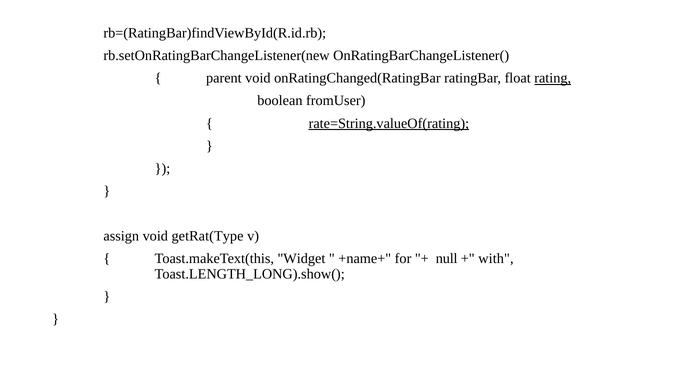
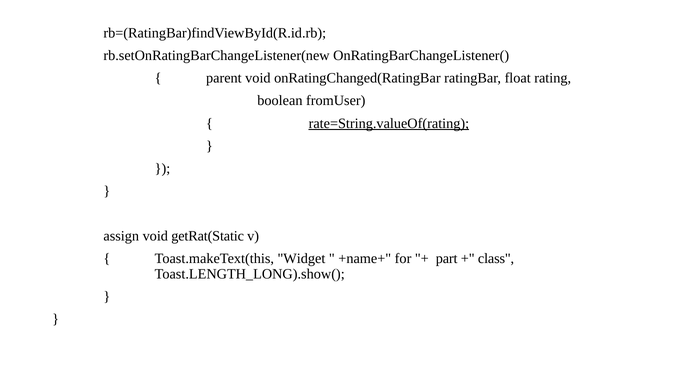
rating underline: present -> none (553, 78)
getRat(Type: getRat(Type -> getRat(Static (208, 236)
null: null -> part (447, 258)
with: with -> class (496, 258)
